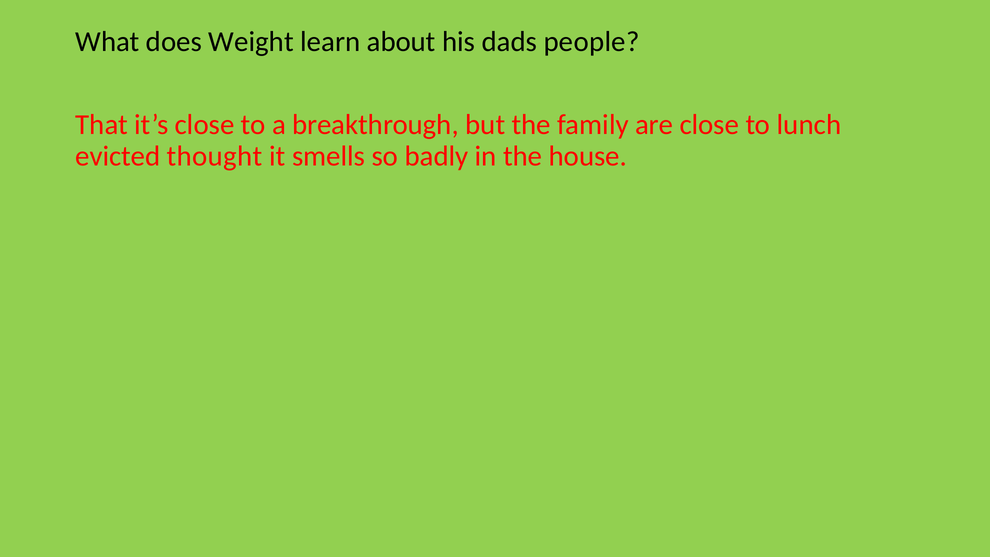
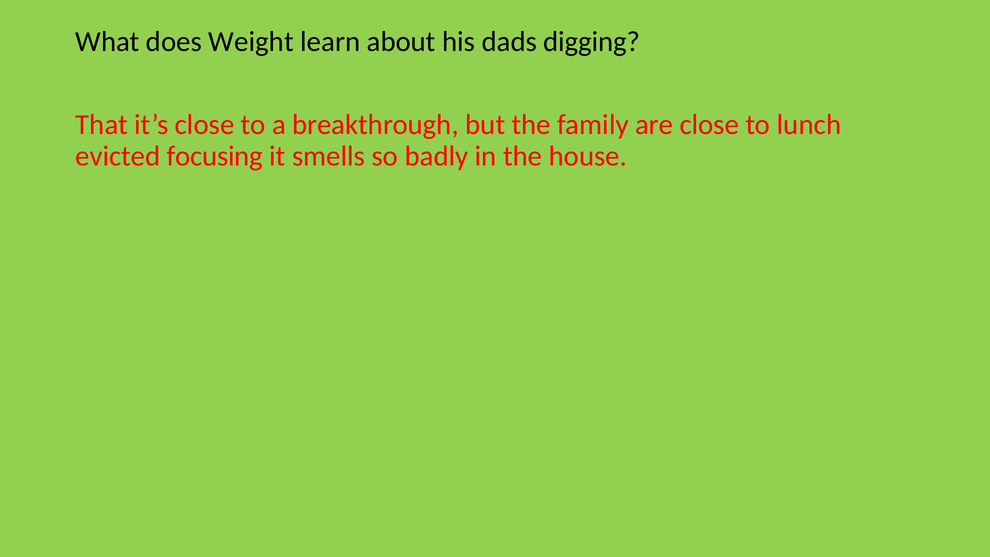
people: people -> digging (592, 42)
thought: thought -> focusing (215, 156)
